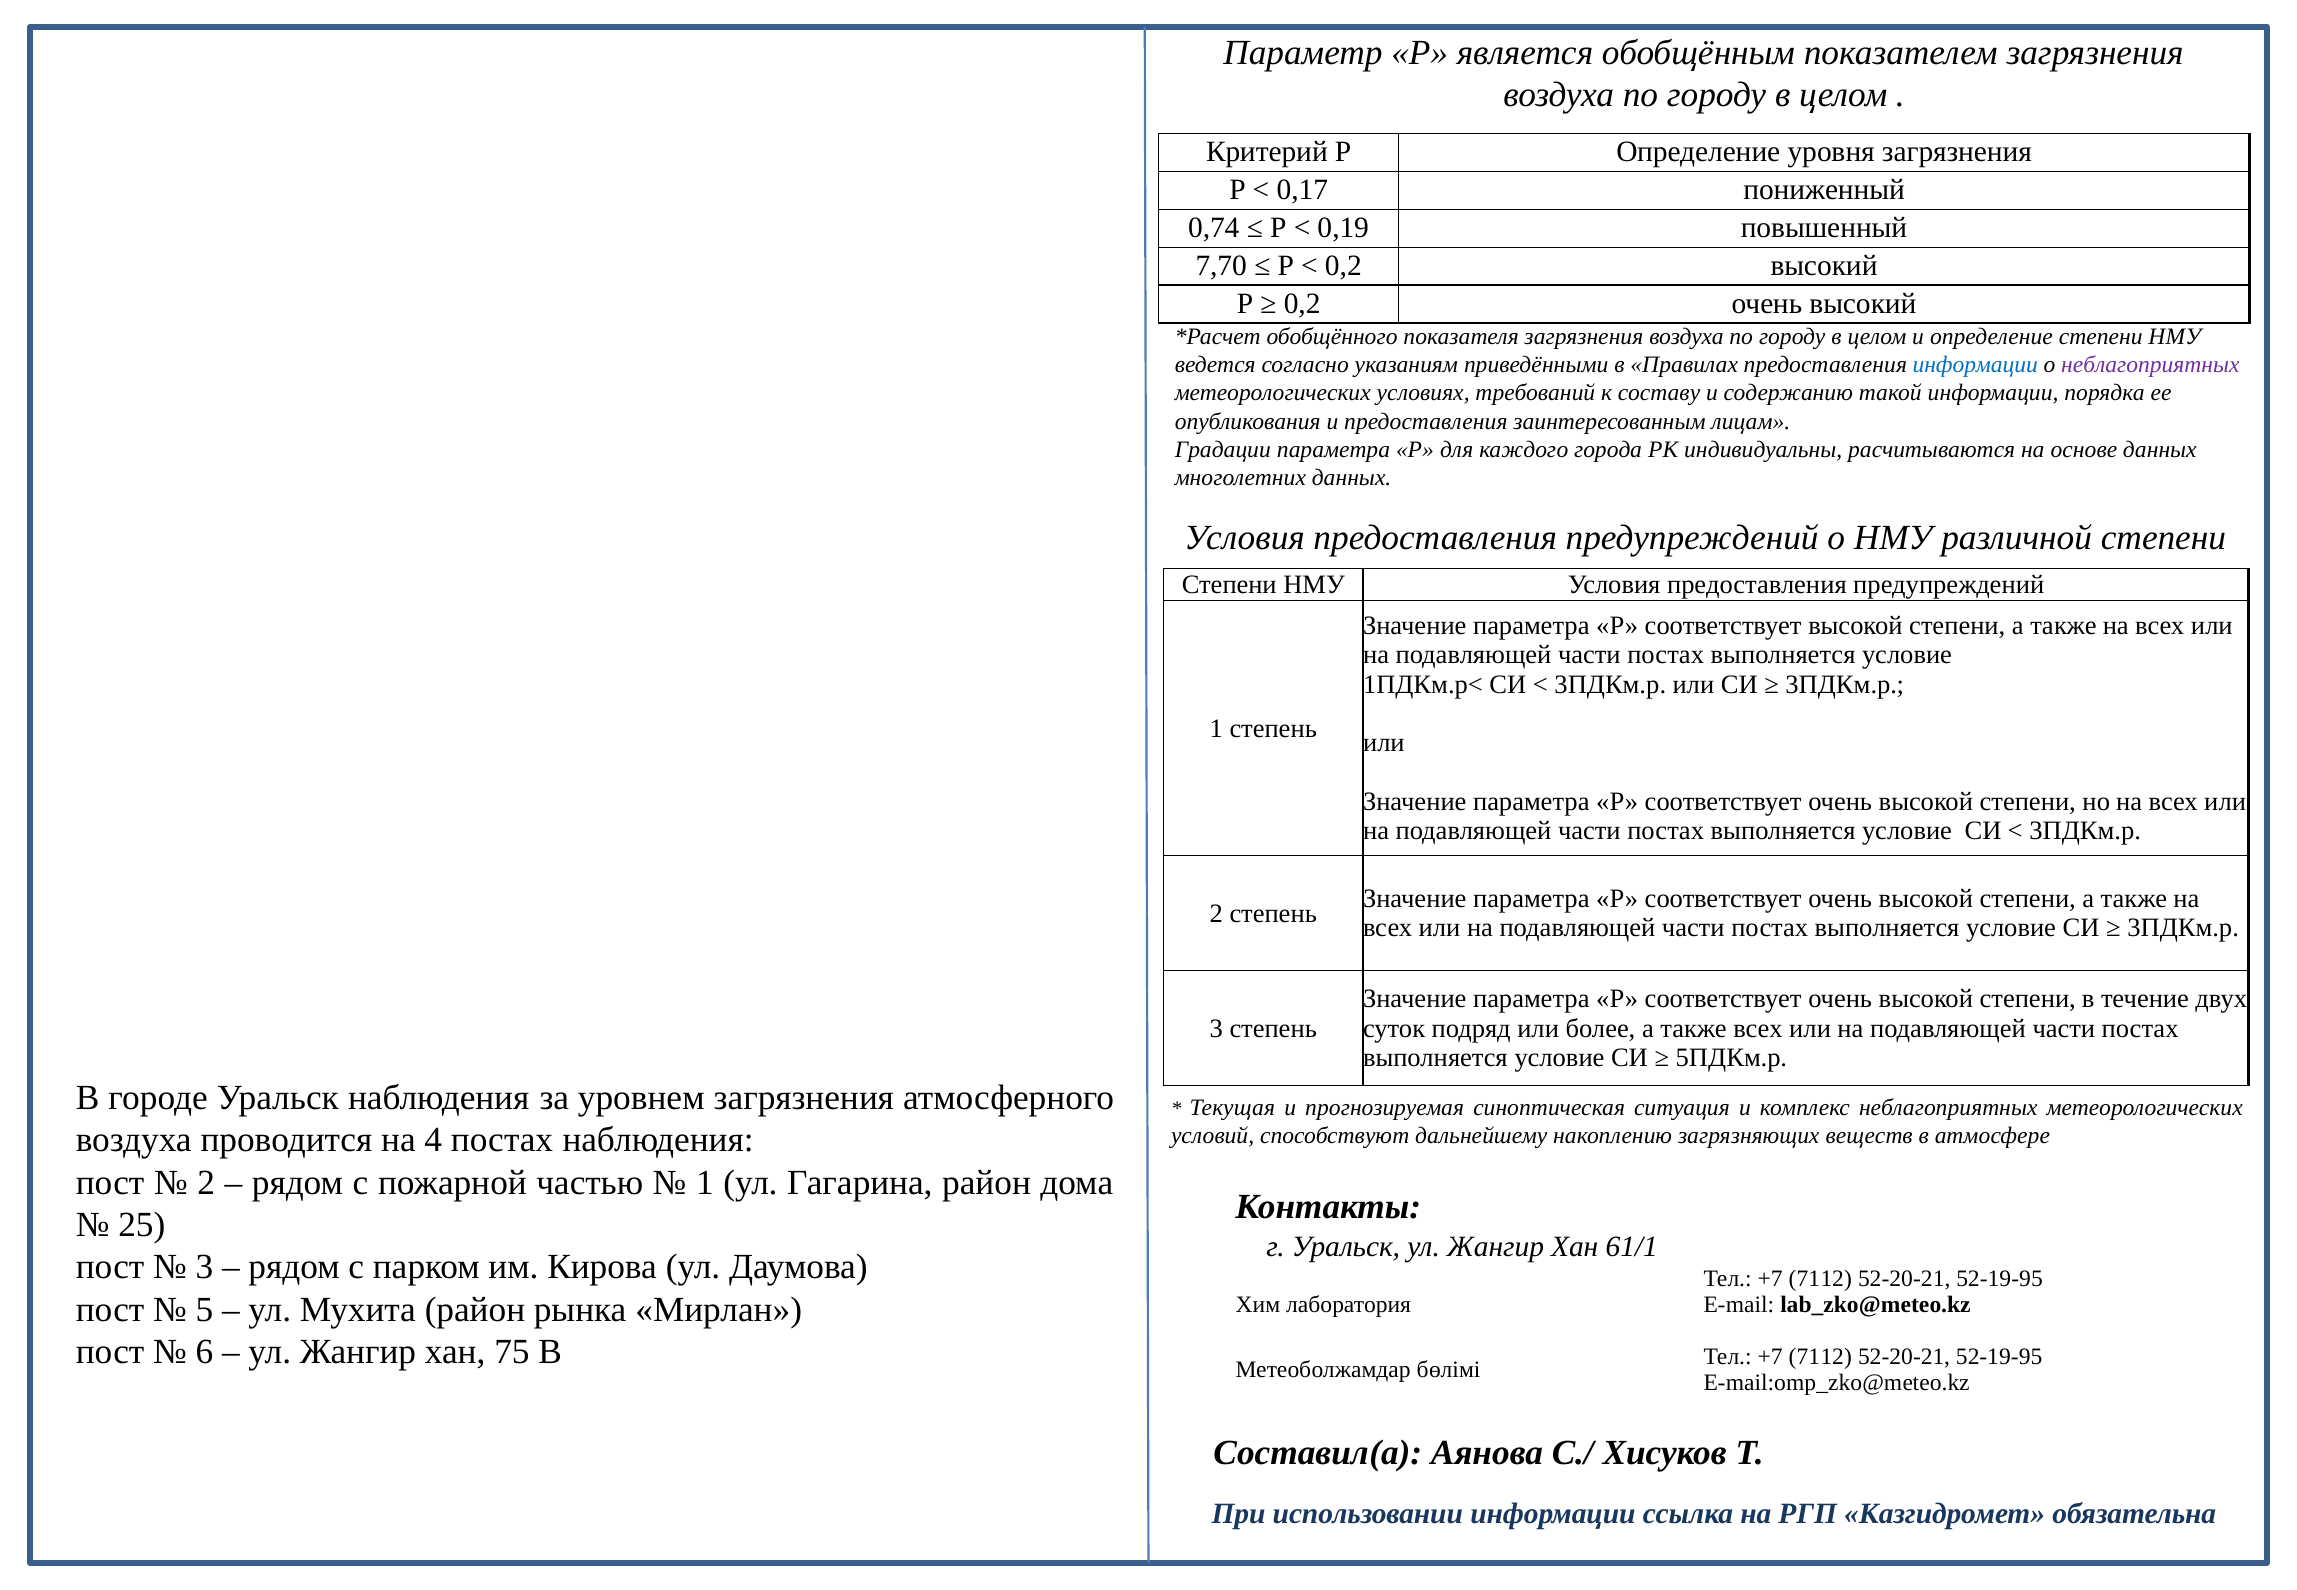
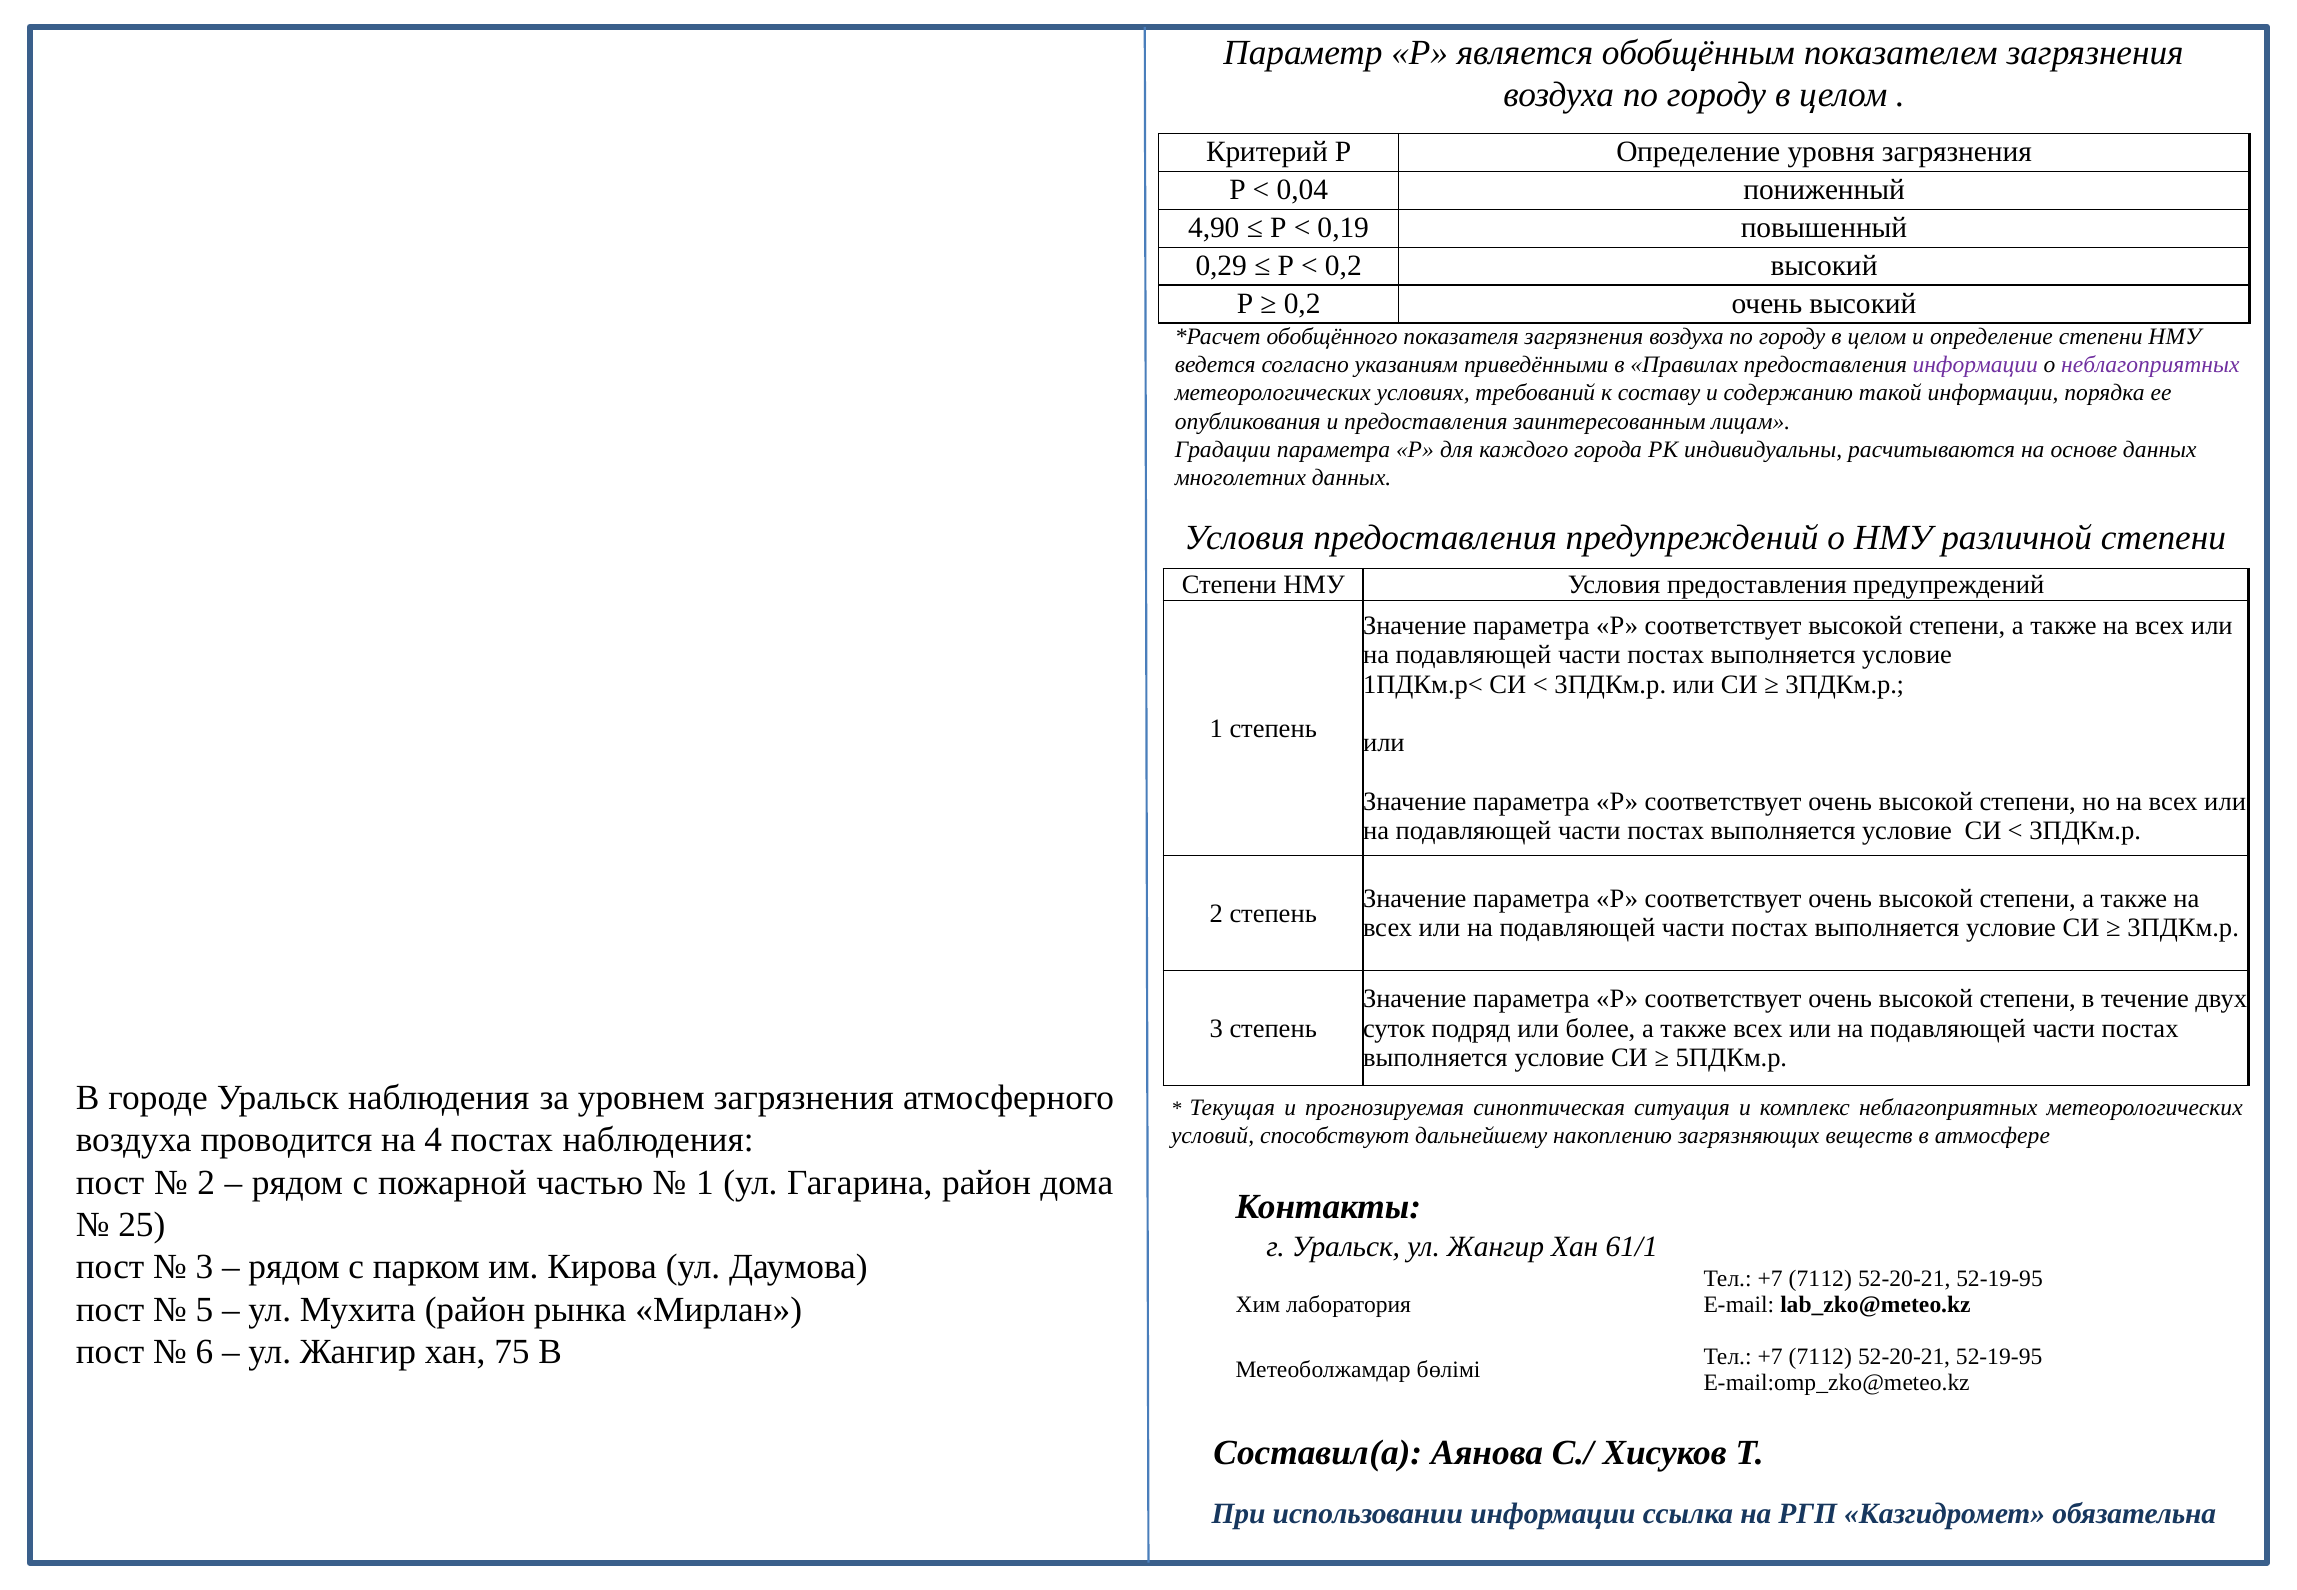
0,17: 0,17 -> 0,04 (1302, 190)
0,74: 0,74 -> 4,90 (1214, 228)
7,70: 7,70 -> 0,29 (1221, 266)
информации colour: blue -> purple (1975, 365)
